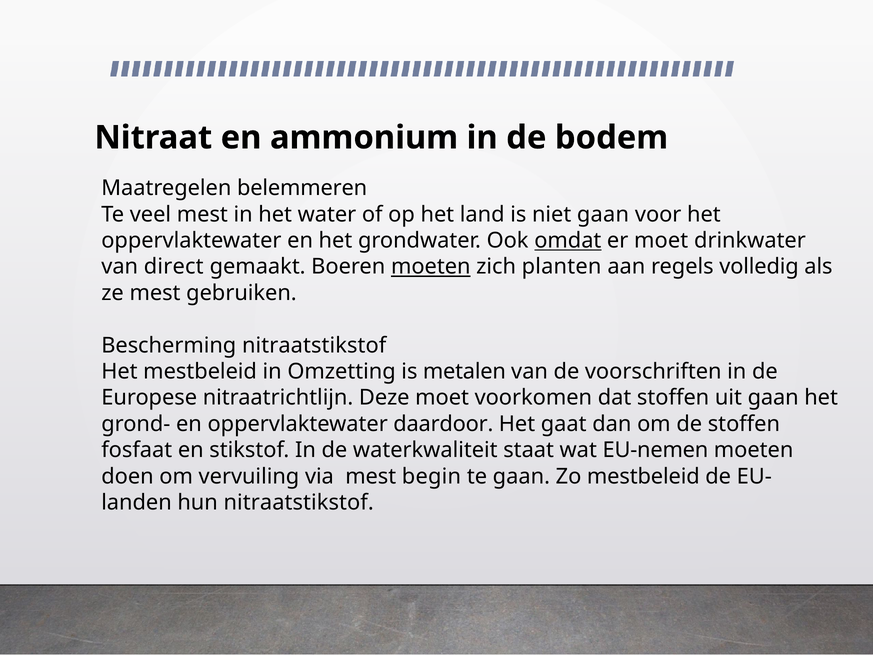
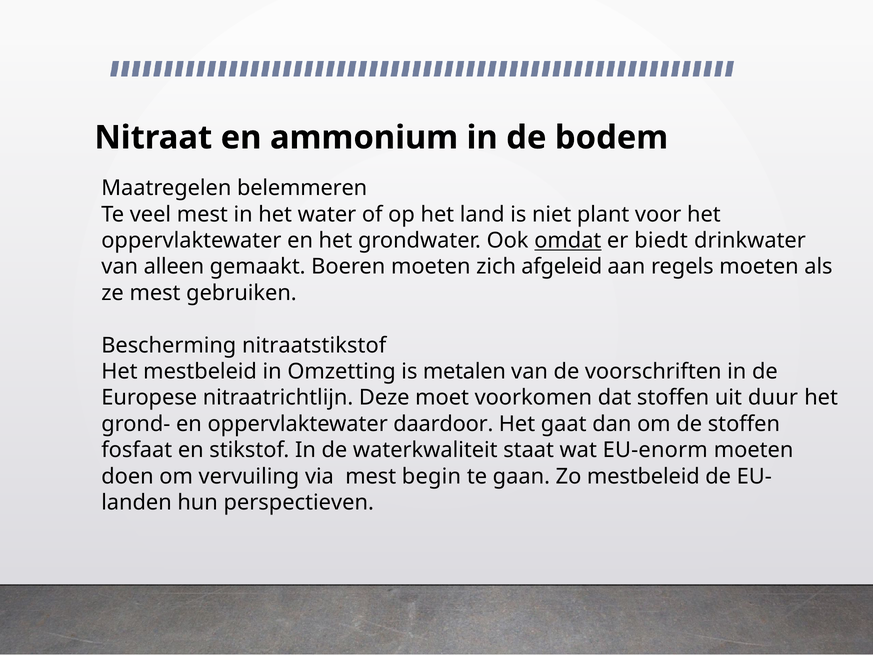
niet gaan: gaan -> plant (603, 214)
er moet: moet -> biedt (661, 241)
direct: direct -> alleen (174, 267)
moeten underline: present -> none (431, 267)
planten: planten -> afgeleid (562, 267)
regels volledig: volledig -> moeten (759, 267)
uit gaan: gaan -> duur (773, 398)
EU-nemen: EU-nemen -> EU-enorm (655, 450)
hun nitraatstikstof: nitraatstikstof -> perspectieven (299, 502)
